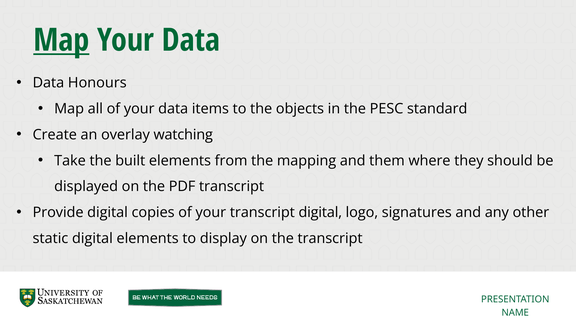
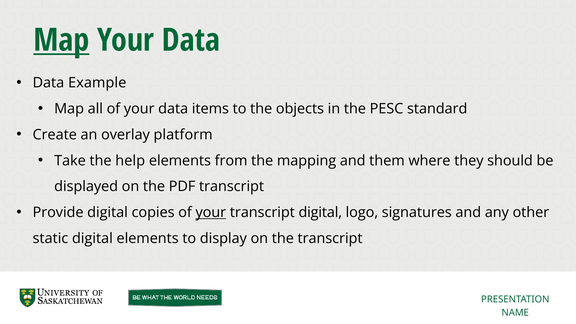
Honours: Honours -> Example (97, 83)
watching: watching -> platform (183, 135)
built: built -> help (130, 161)
your underline: none -> present (211, 212)
